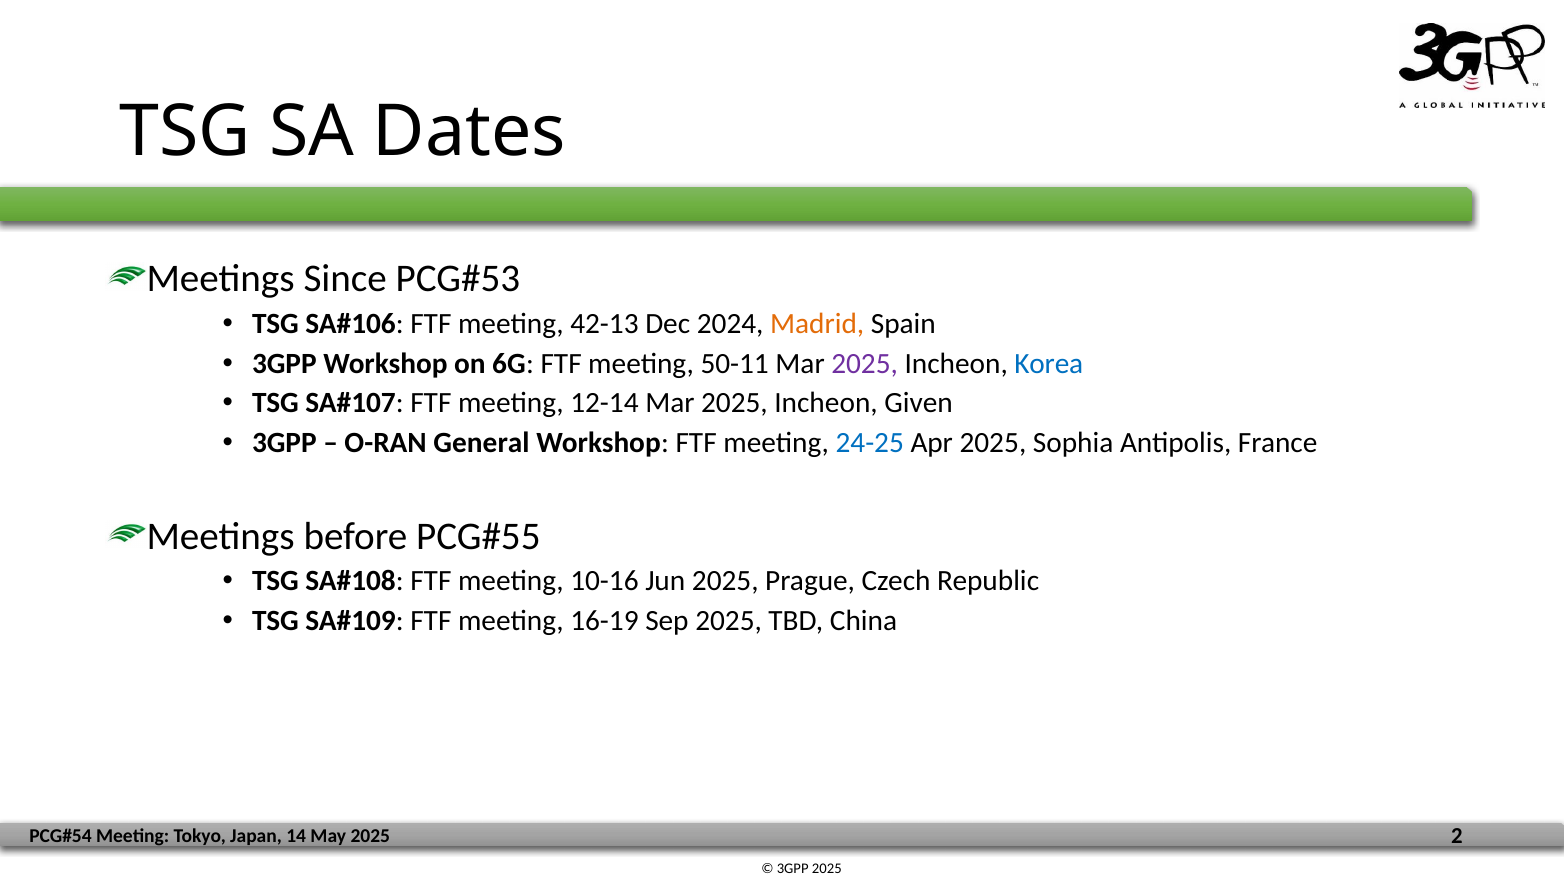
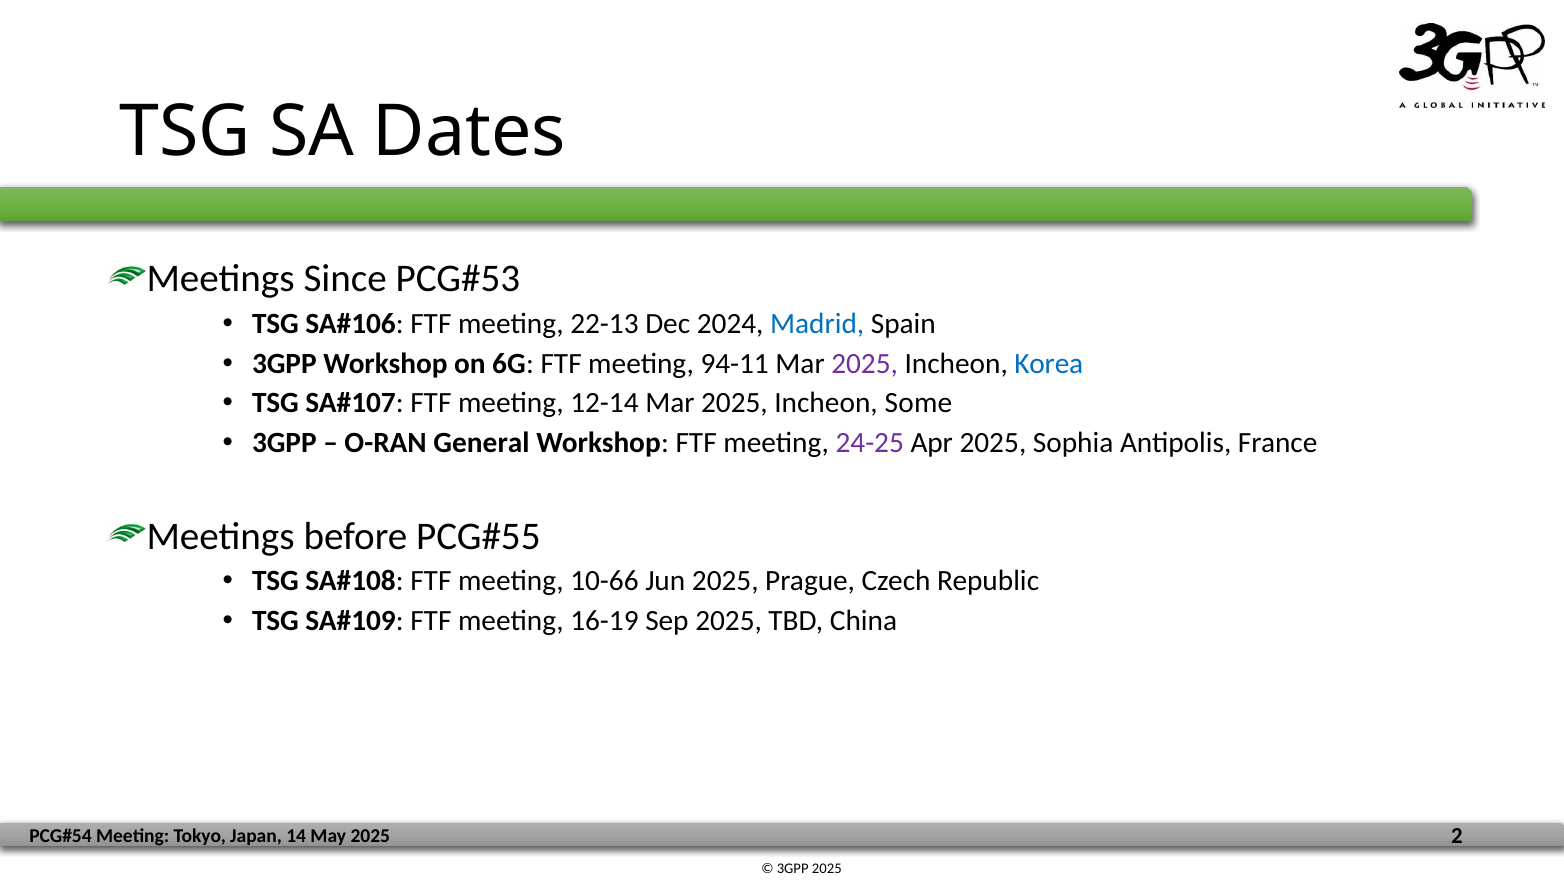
42-13: 42-13 -> 22-13 (604, 324)
Madrid colour: orange -> blue (817, 324)
50-11: 50-11 -> 94-11 (735, 363)
Given: Given -> Some (918, 403)
24-25 colour: blue -> purple (870, 443)
10-16: 10-16 -> 10-66 (604, 581)
